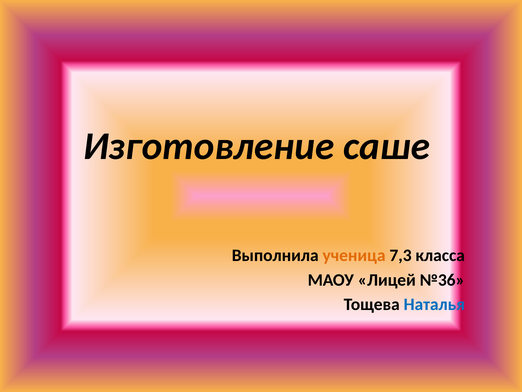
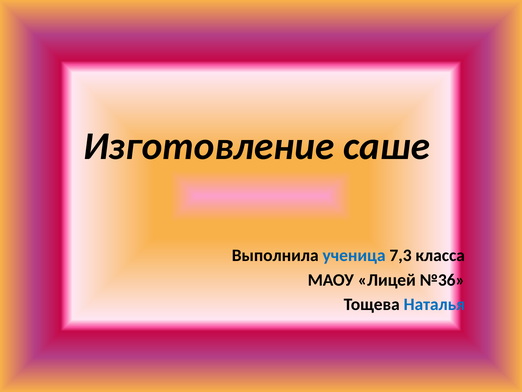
ученица colour: orange -> blue (354, 255)
